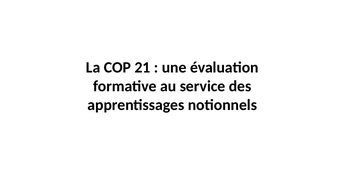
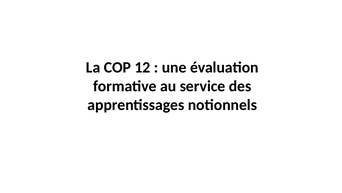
21: 21 -> 12 (142, 67)
